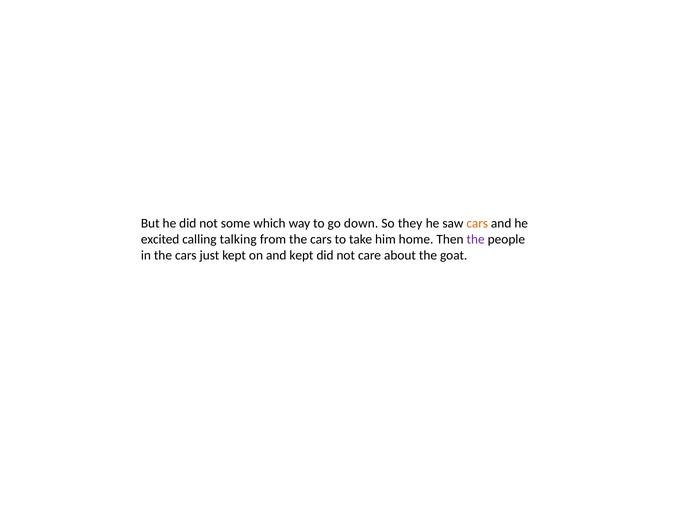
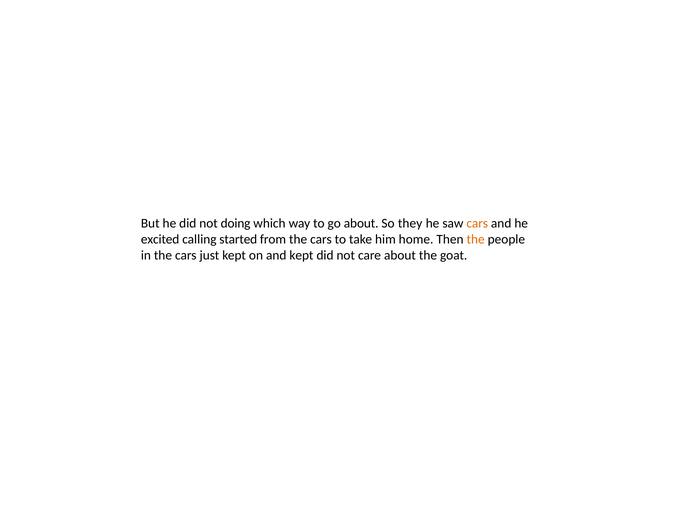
some: some -> doing (236, 223)
go down: down -> about (361, 223)
talking: talking -> started (238, 239)
the colour: purple -> orange (476, 239)
